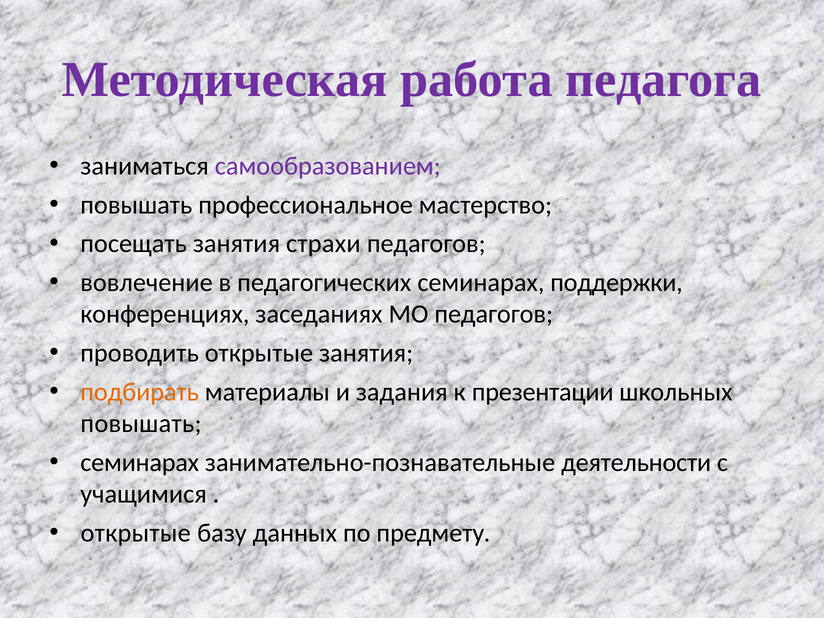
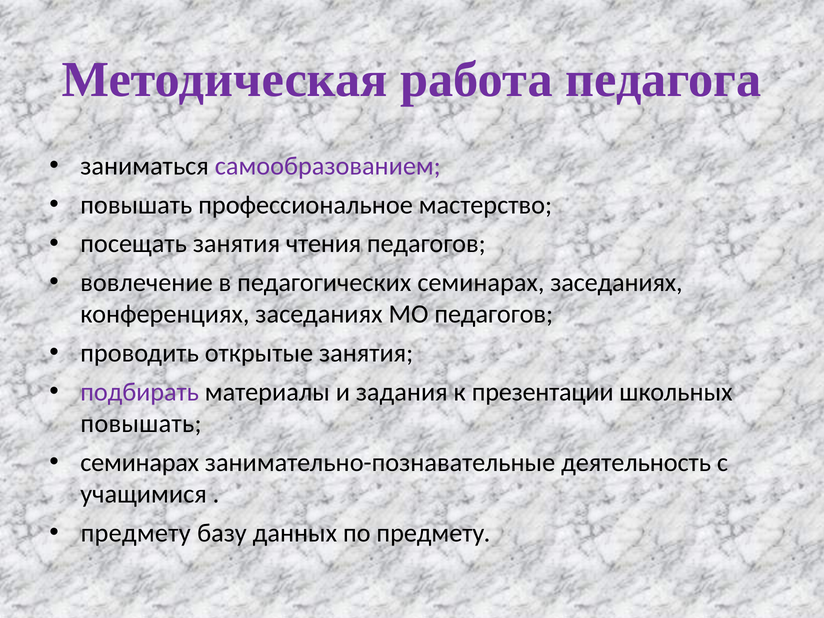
страхи: страхи -> чтения (324, 244)
семинарах поддержки: поддержки -> заседаниях (616, 283)
подбирать colour: orange -> purple (140, 392)
деятельности: деятельности -> деятельность (636, 462)
открытые: открытые -> предмету (136, 533)
